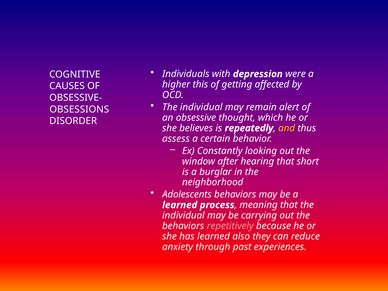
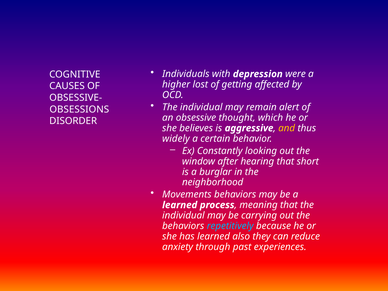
this: this -> lost (200, 84)
repeatedly: repeatedly -> aggressive (249, 128)
assess: assess -> widely (176, 139)
Adolescents: Adolescents -> Movements (187, 195)
repetitively colour: pink -> light blue (230, 226)
